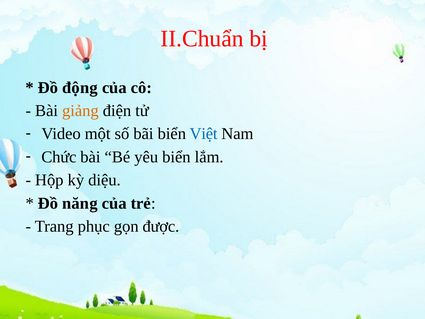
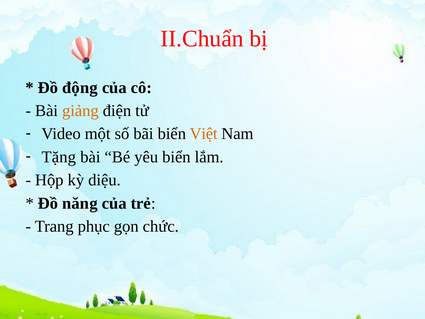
Việt colour: blue -> orange (204, 134)
Chức: Chức -> Tặng (59, 157)
được: được -> chức (161, 226)
